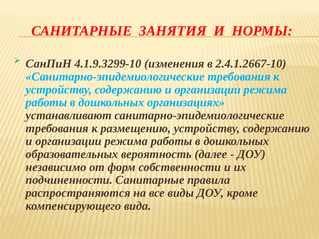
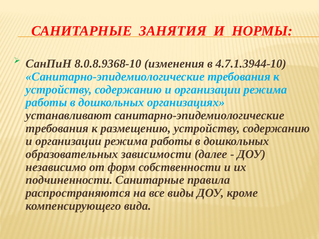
4.1.9.3299-10: 4.1.9.3299-10 -> 8.0.8.9368-10 (108, 64)
2.4.1.2667-10: 2.4.1.2667-10 -> 4.7.1.3944-10 (251, 64)
вероятность: вероятность -> зависимости (156, 154)
